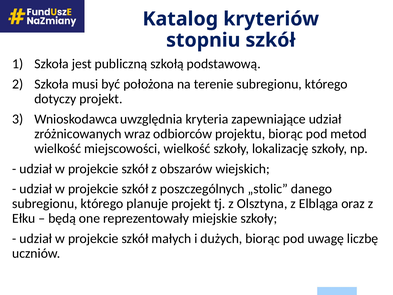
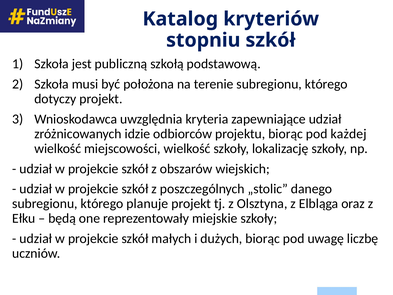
wraz: wraz -> idzie (137, 134)
metod: metod -> każdej (349, 134)
